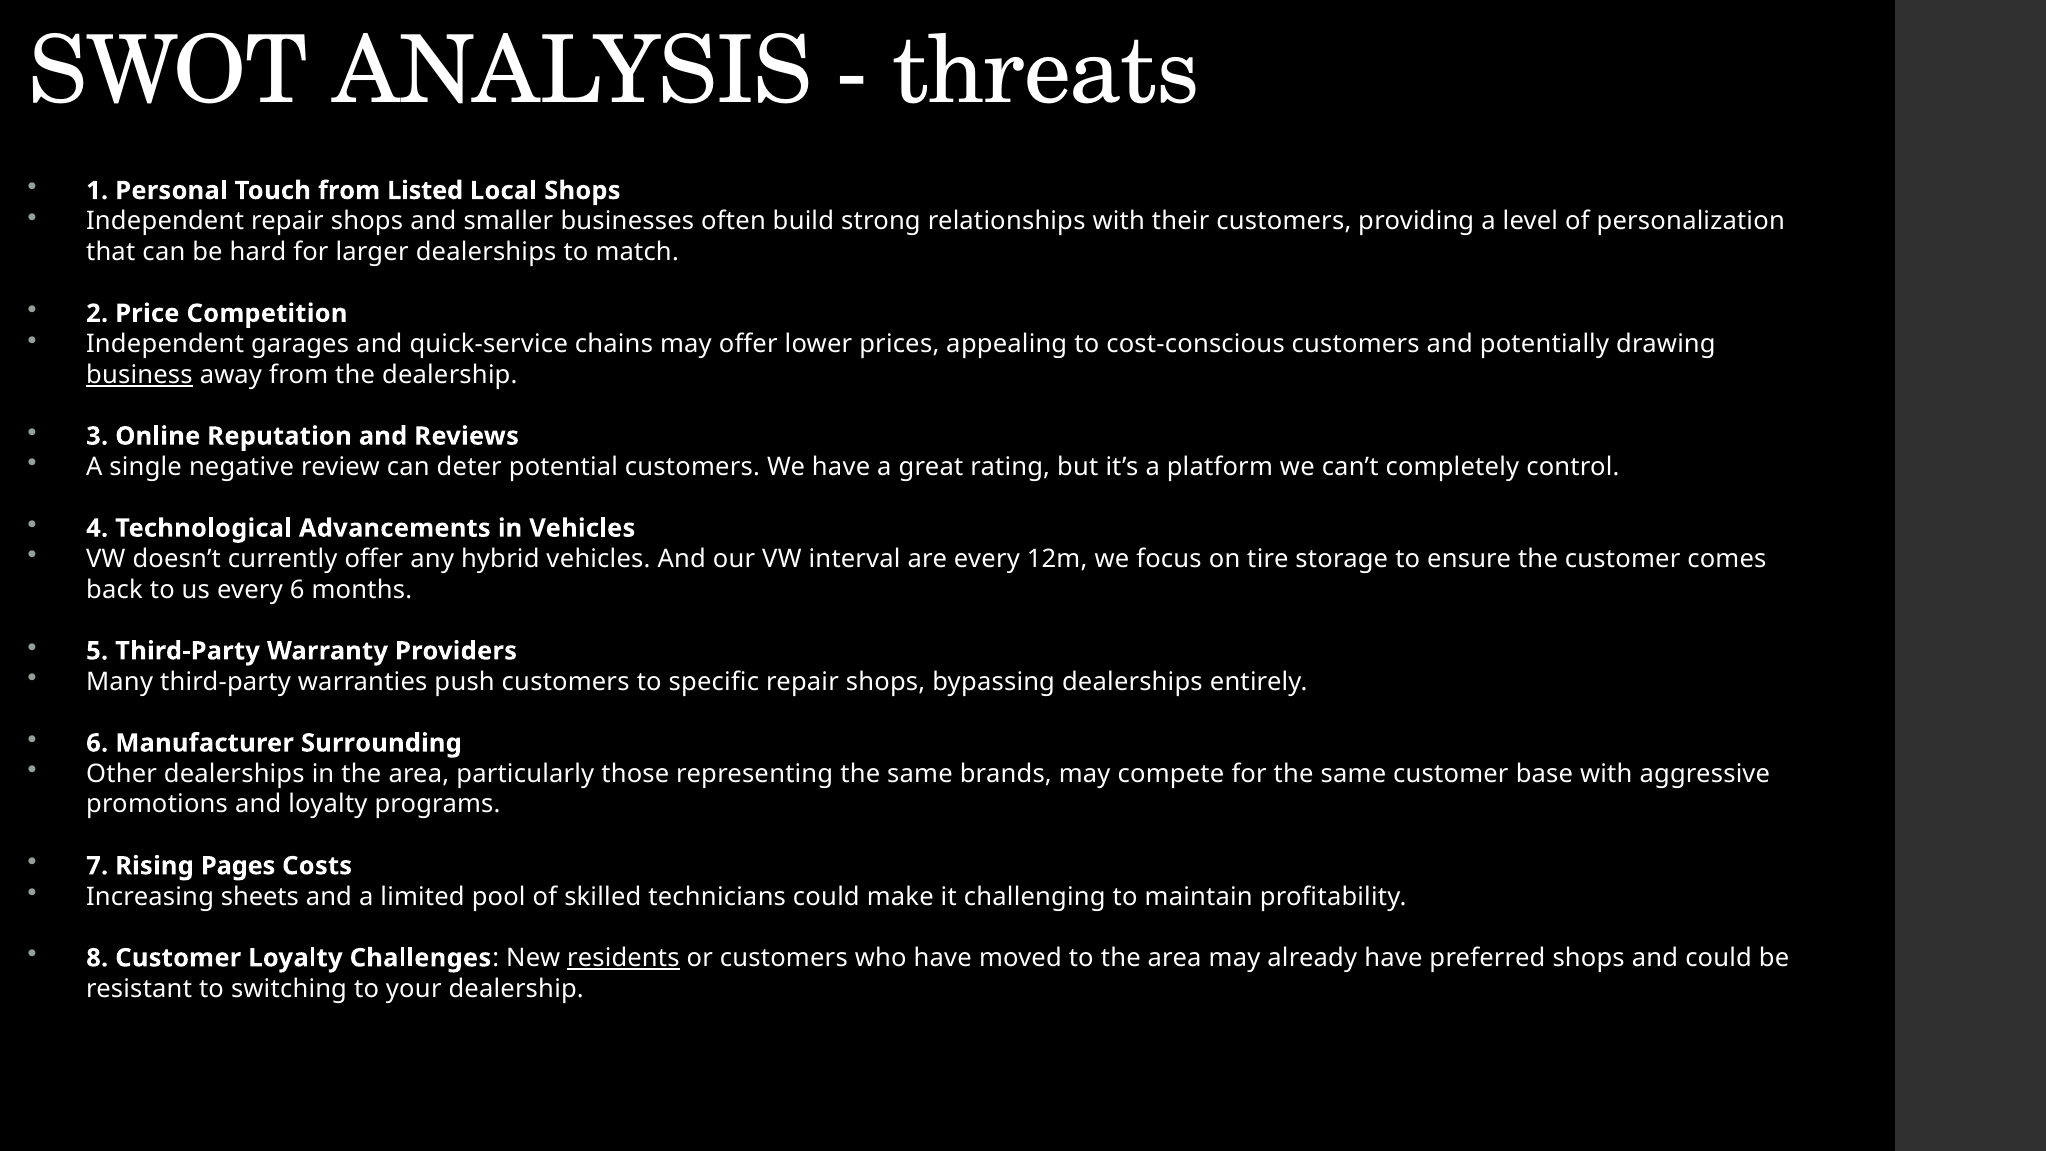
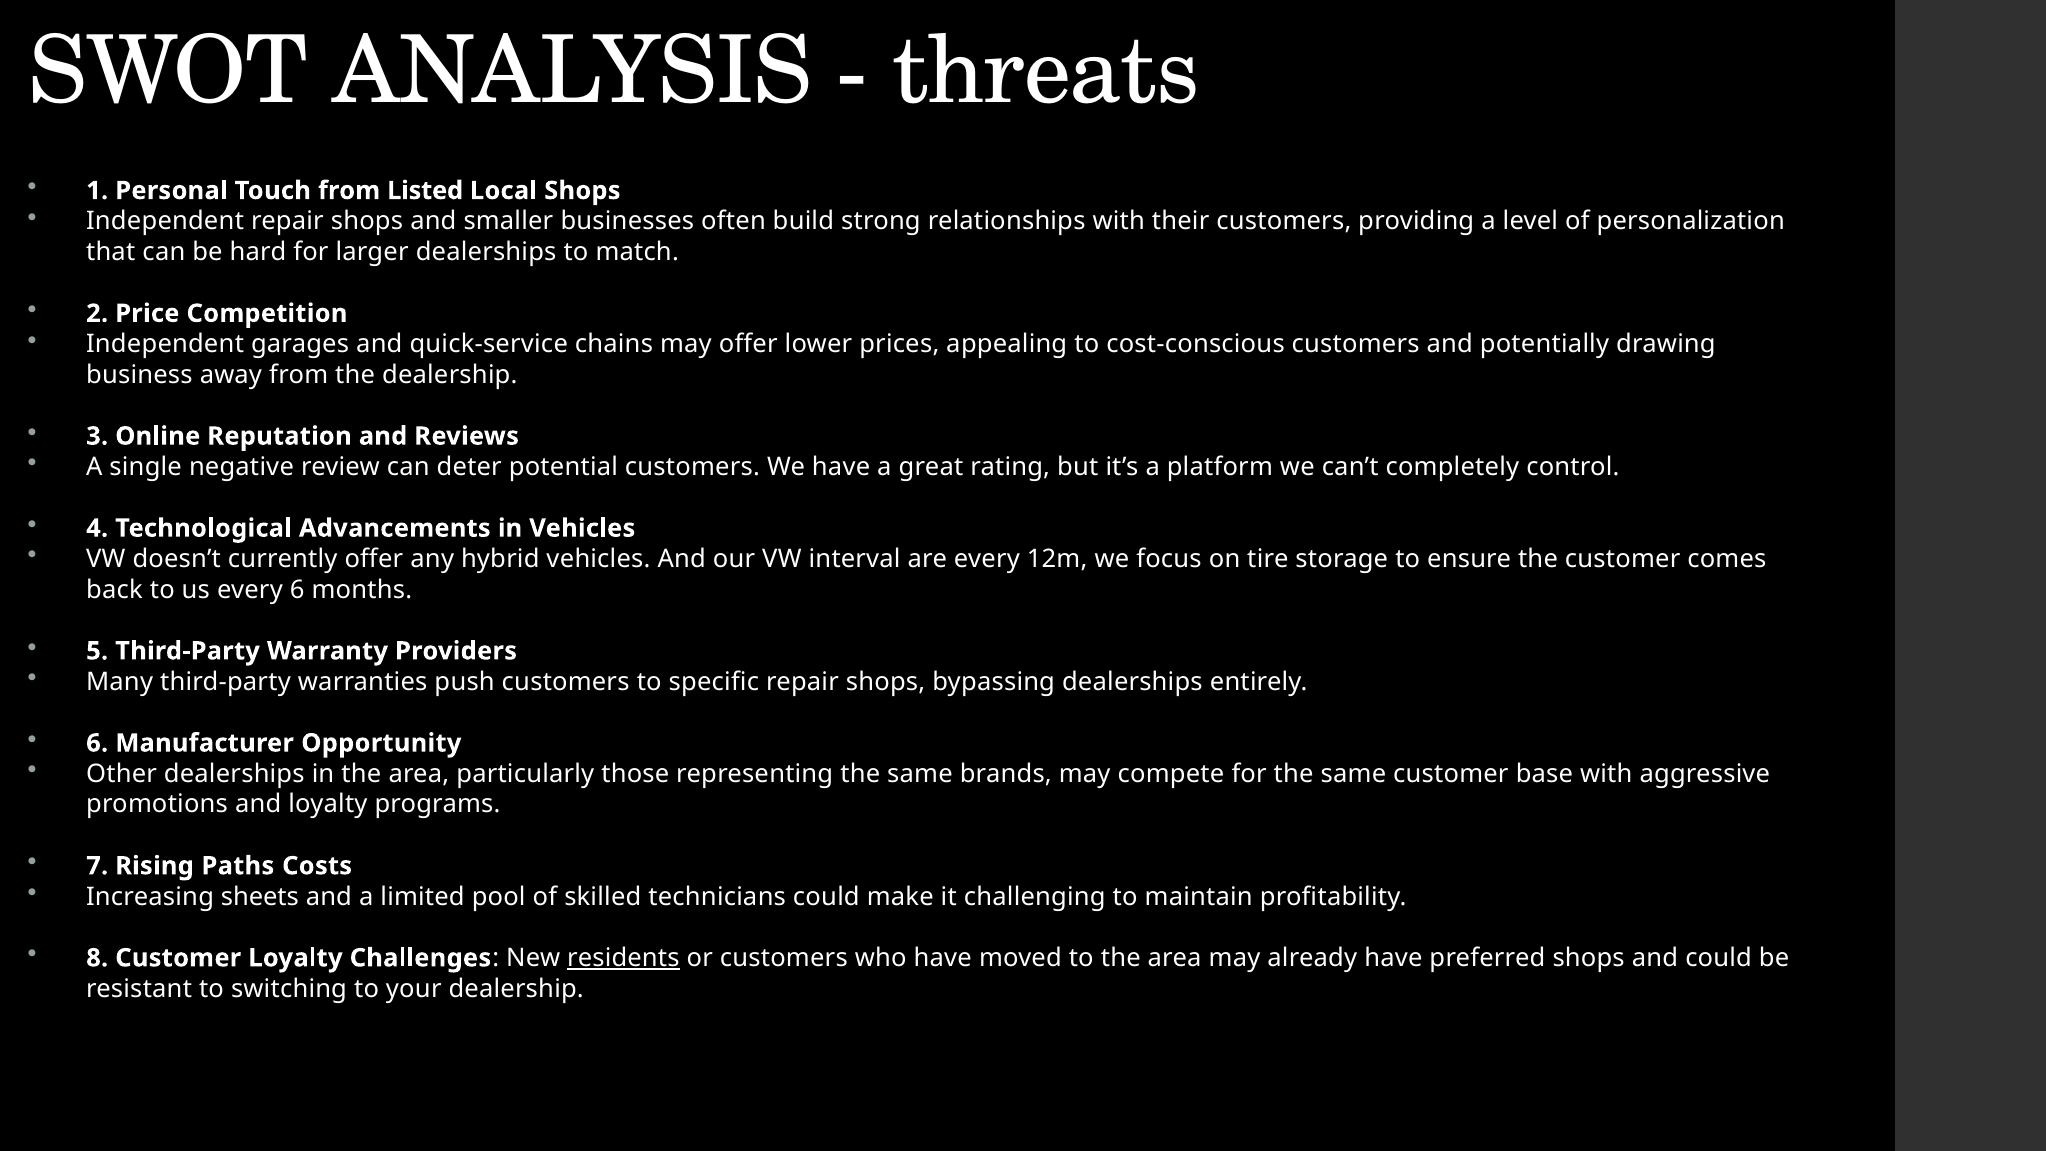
business underline: present -> none (139, 375)
Surrounding: Surrounding -> Opportunity (381, 743)
Pages: Pages -> Paths (238, 866)
